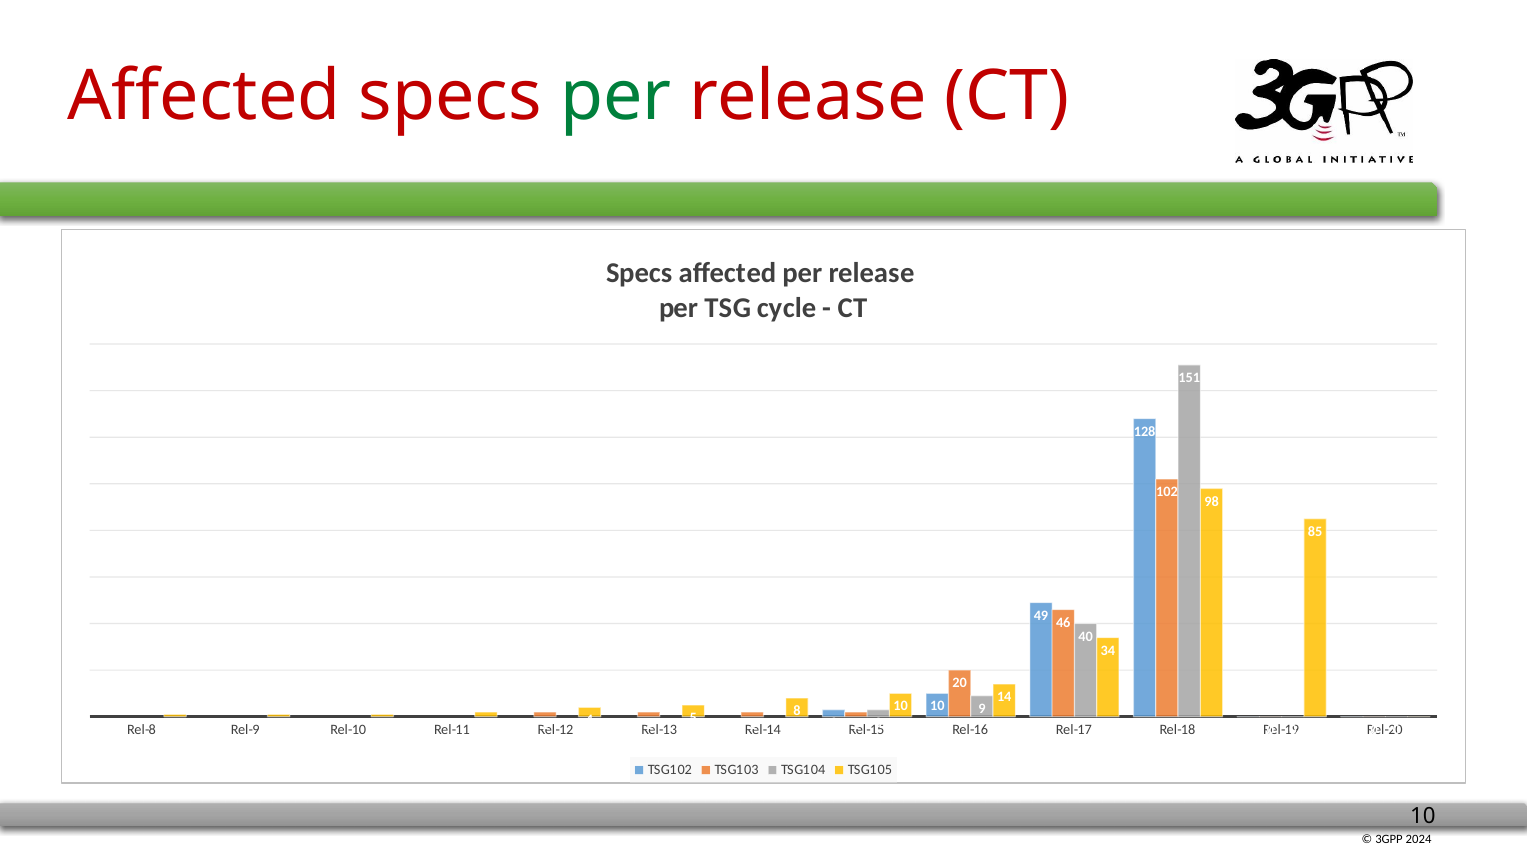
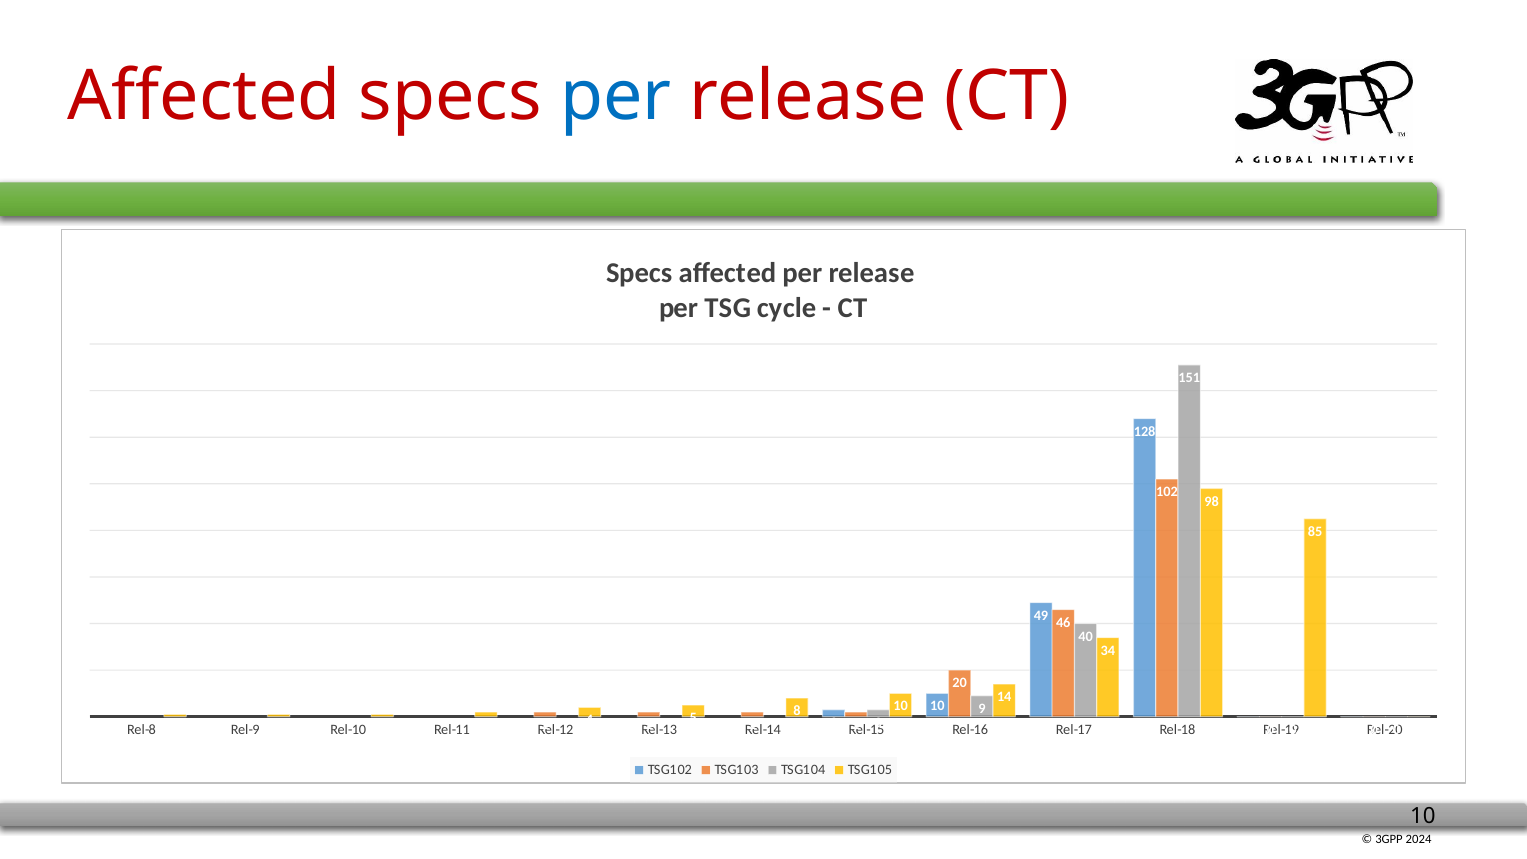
per colour: green -> blue (616, 97)
